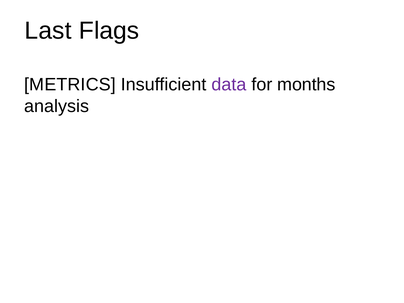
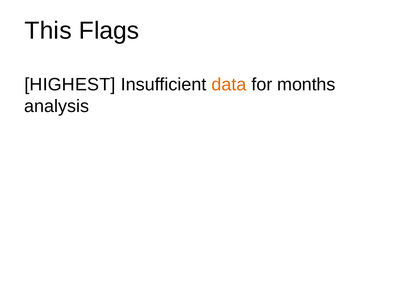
Last: Last -> This (48, 31)
METRICS: METRICS -> HIGHEST (70, 85)
data colour: purple -> orange (229, 85)
